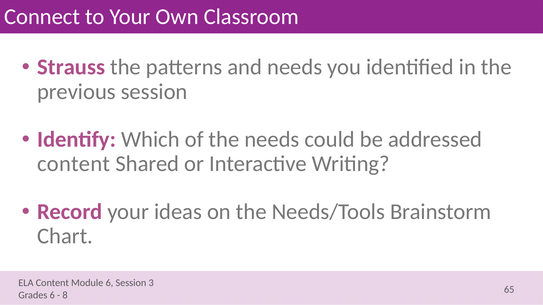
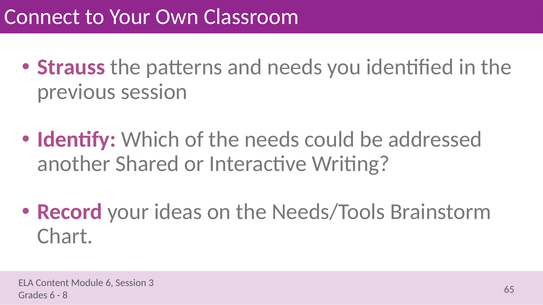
content: content -> another (74, 164)
